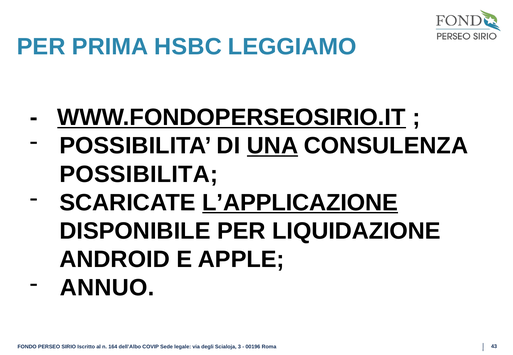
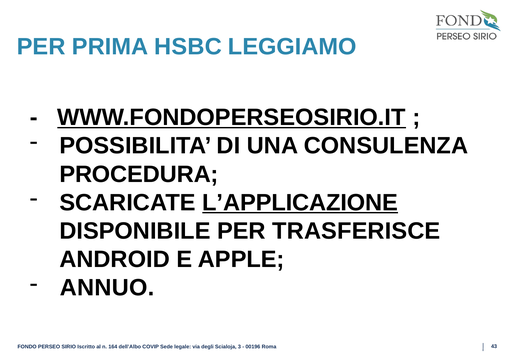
UNA underline: present -> none (273, 146)
POSSIBILITA: POSSIBILITA -> PROCEDURA (139, 174)
LIQUIDAZIONE: LIQUIDAZIONE -> TRASFERISCE (356, 231)
